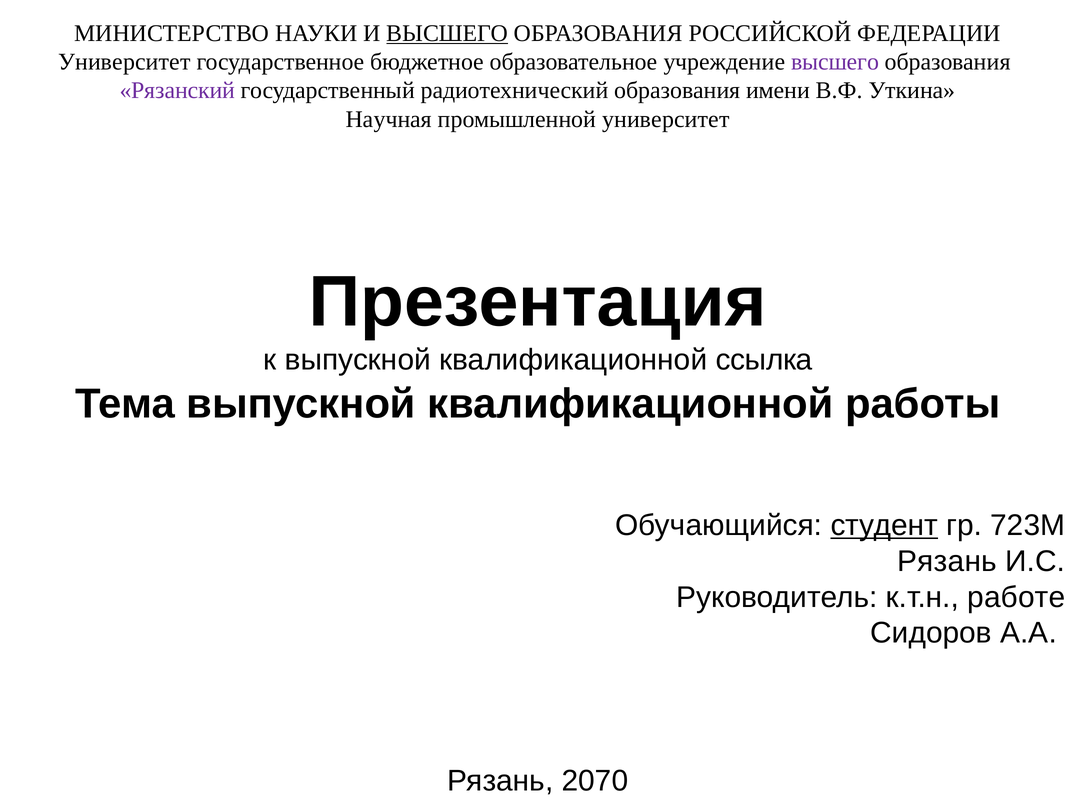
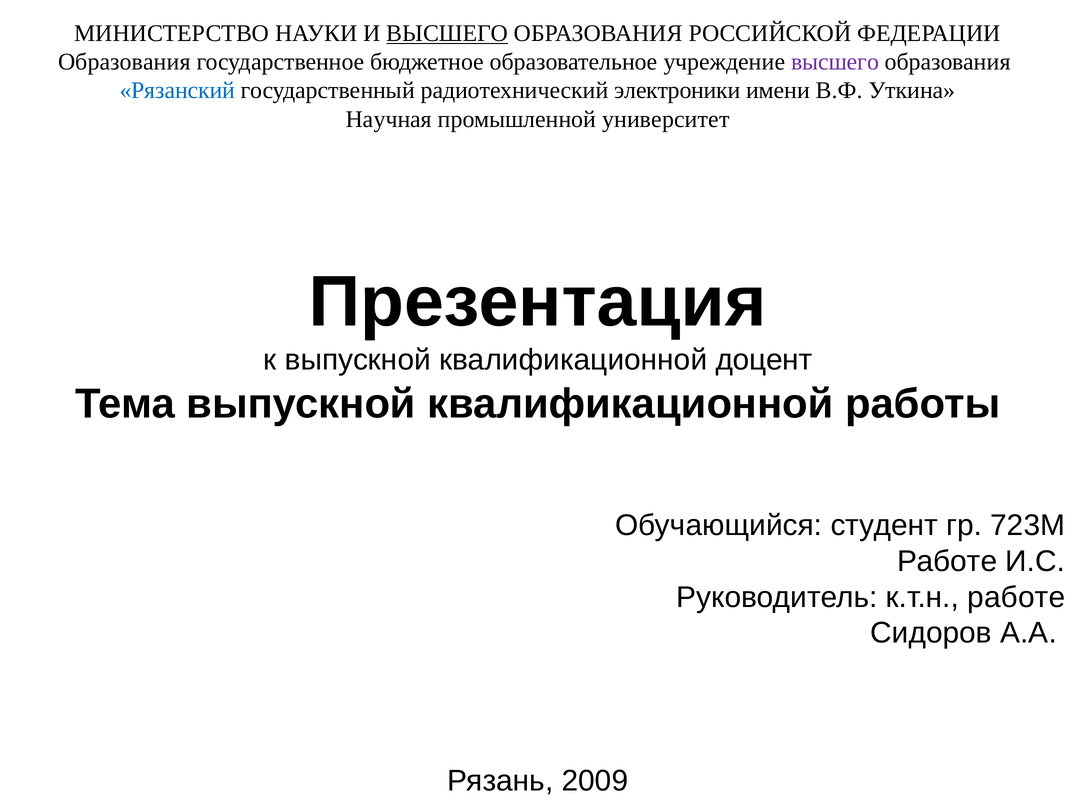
Университет: Университет -> Образования (124, 62)
Рязанский colour: purple -> blue (177, 91)
радиотехнический образования: образования -> электроники (677, 91)
ссылка: ссылка -> доцент (764, 360)
студент underline: present -> none (884, 525)
Рязань: Рязань -> Работе (947, 561)
2070: 2070 -> 2009 (595, 781)
